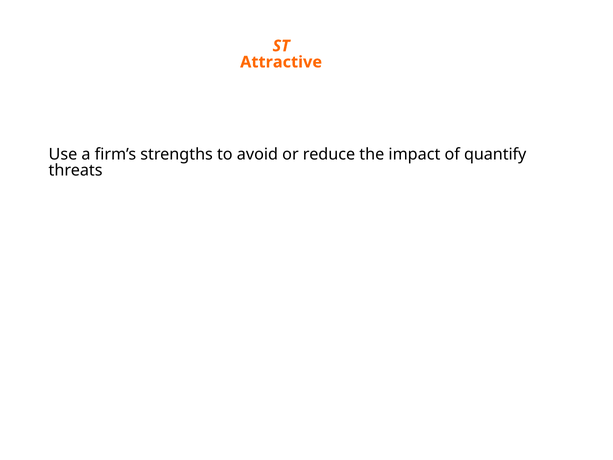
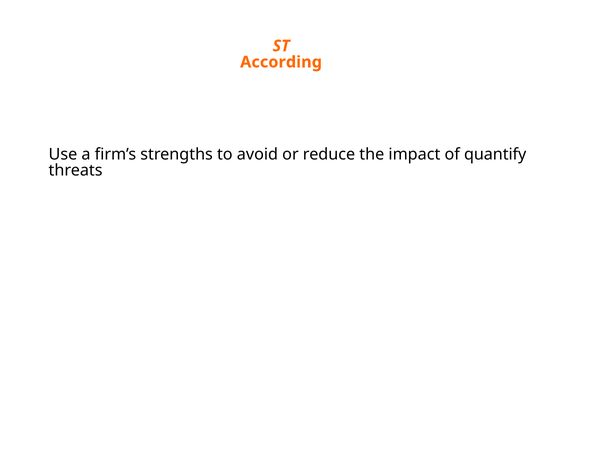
Attractive: Attractive -> According (281, 62)
